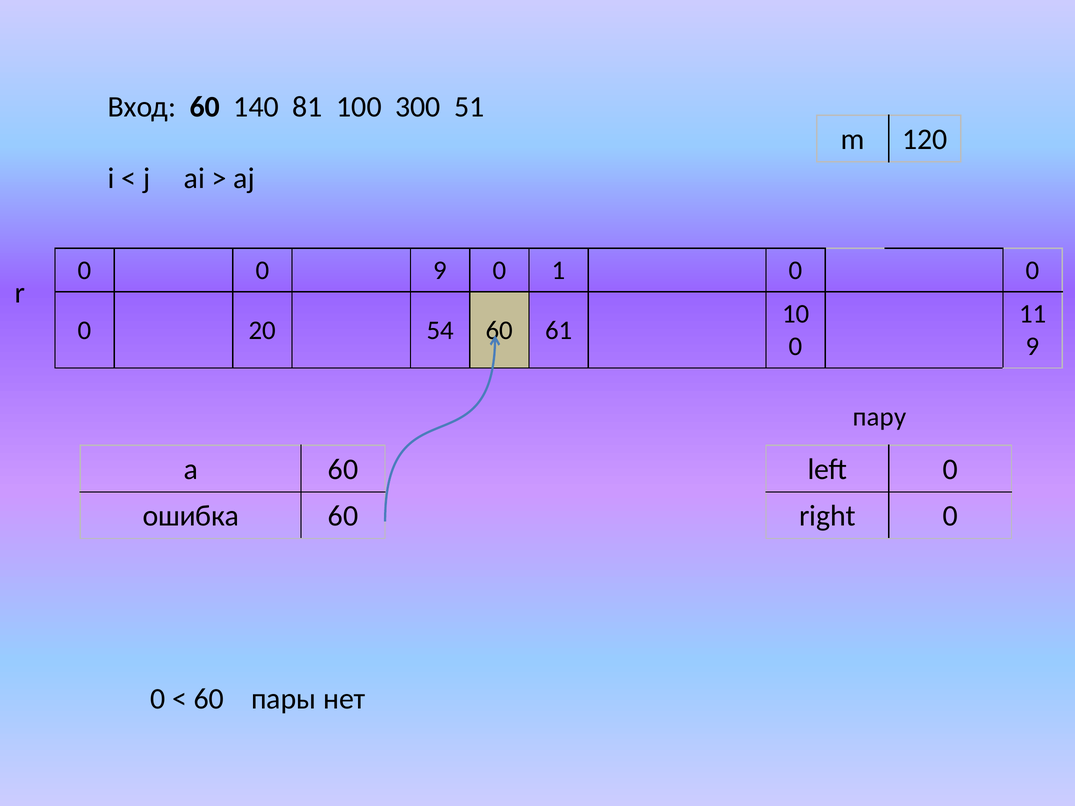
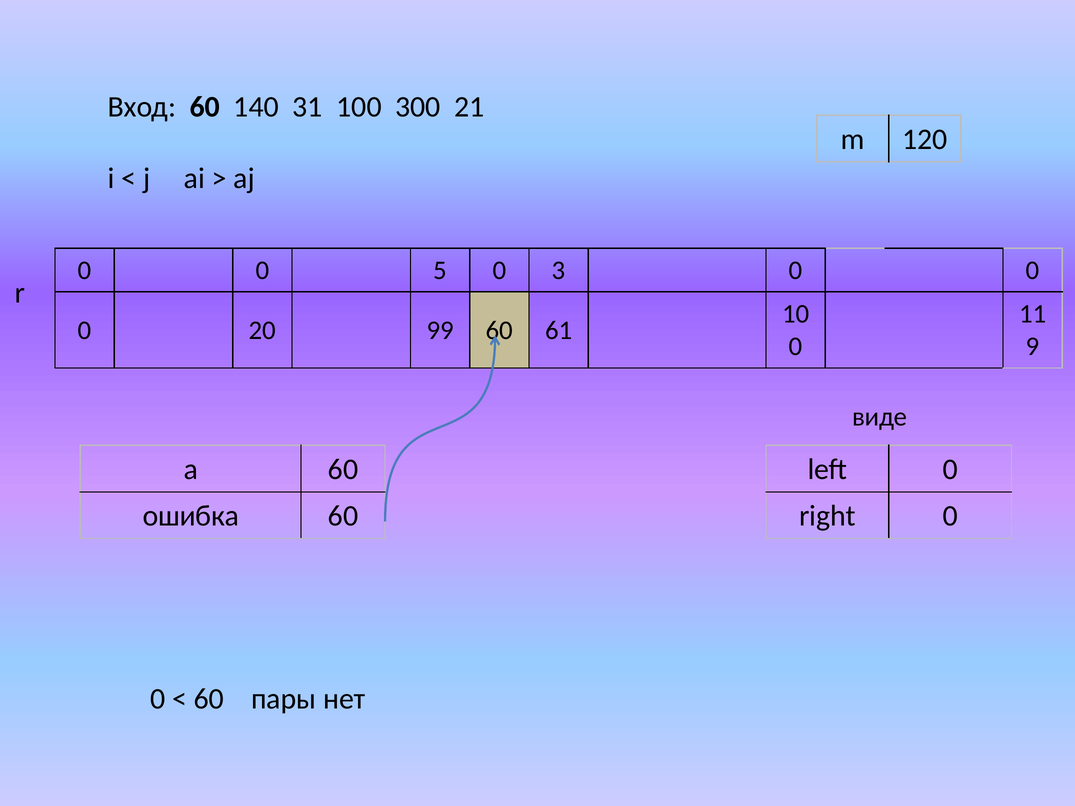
81: 81 -> 31 (307, 107)
51: 51 -> 21 (469, 107)
0 9: 9 -> 5 (440, 270)
1: 1 -> 3 (559, 270)
54: 54 -> 99 (440, 330)
пару: пару -> виде (880, 417)
